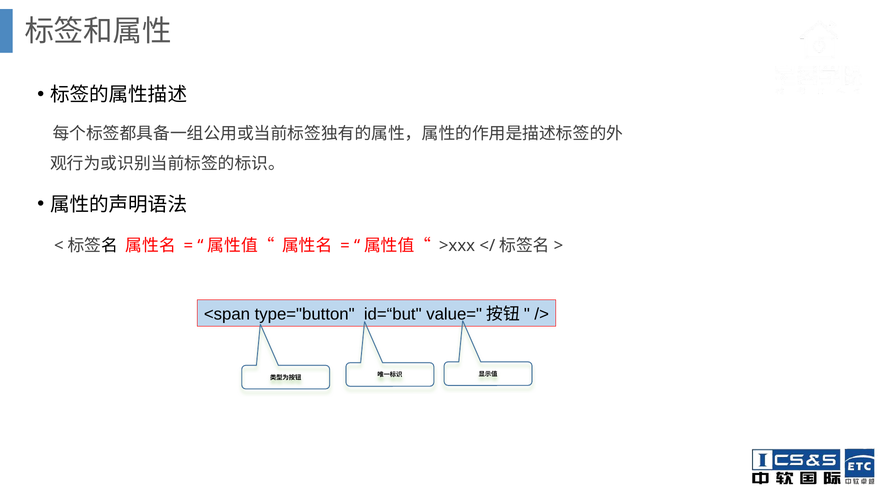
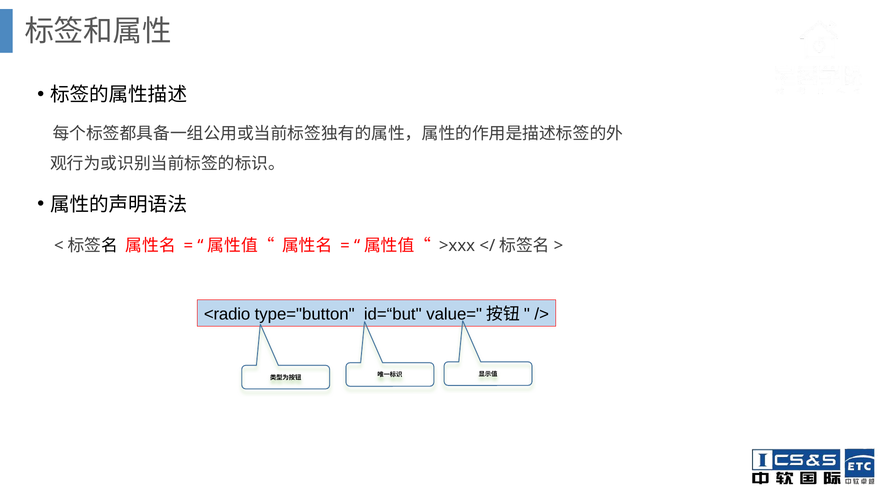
<span: <span -> <radio (227, 314)
